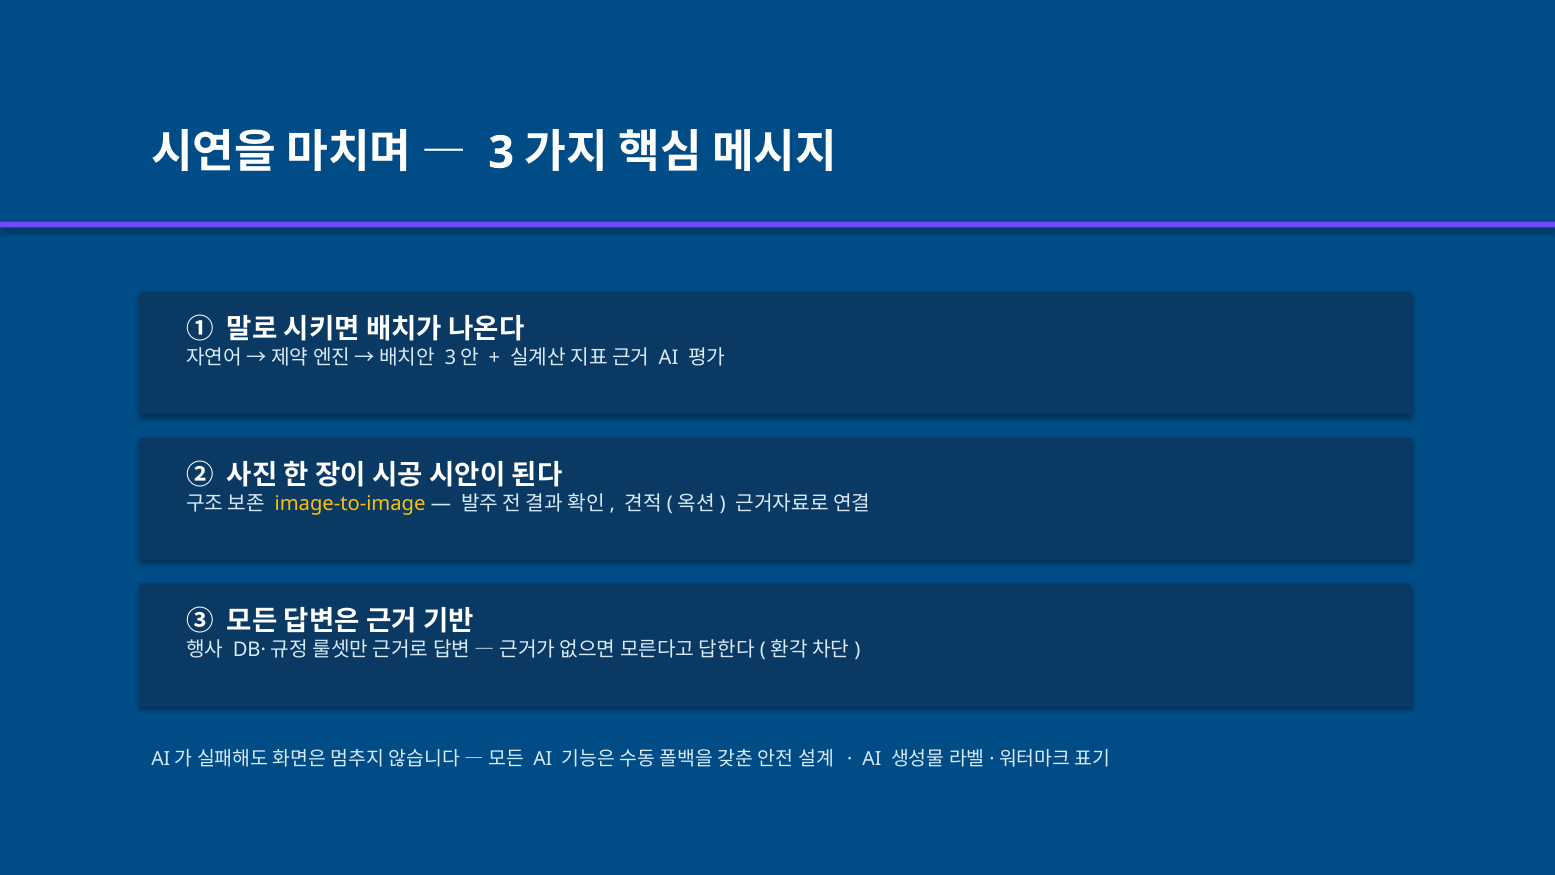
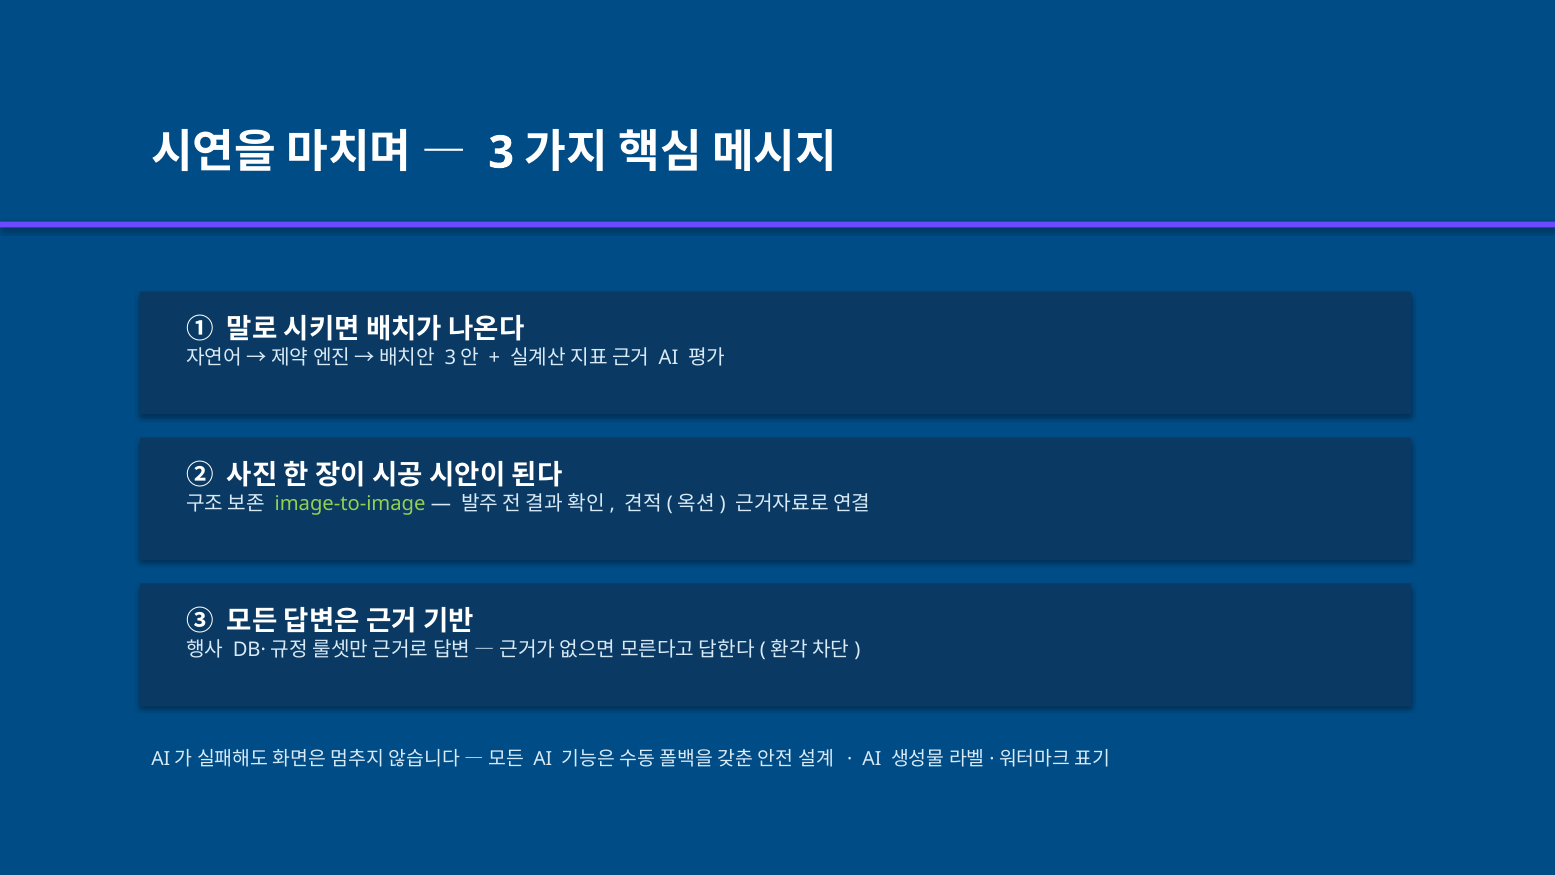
image-to-image colour: yellow -> light green (350, 504)
